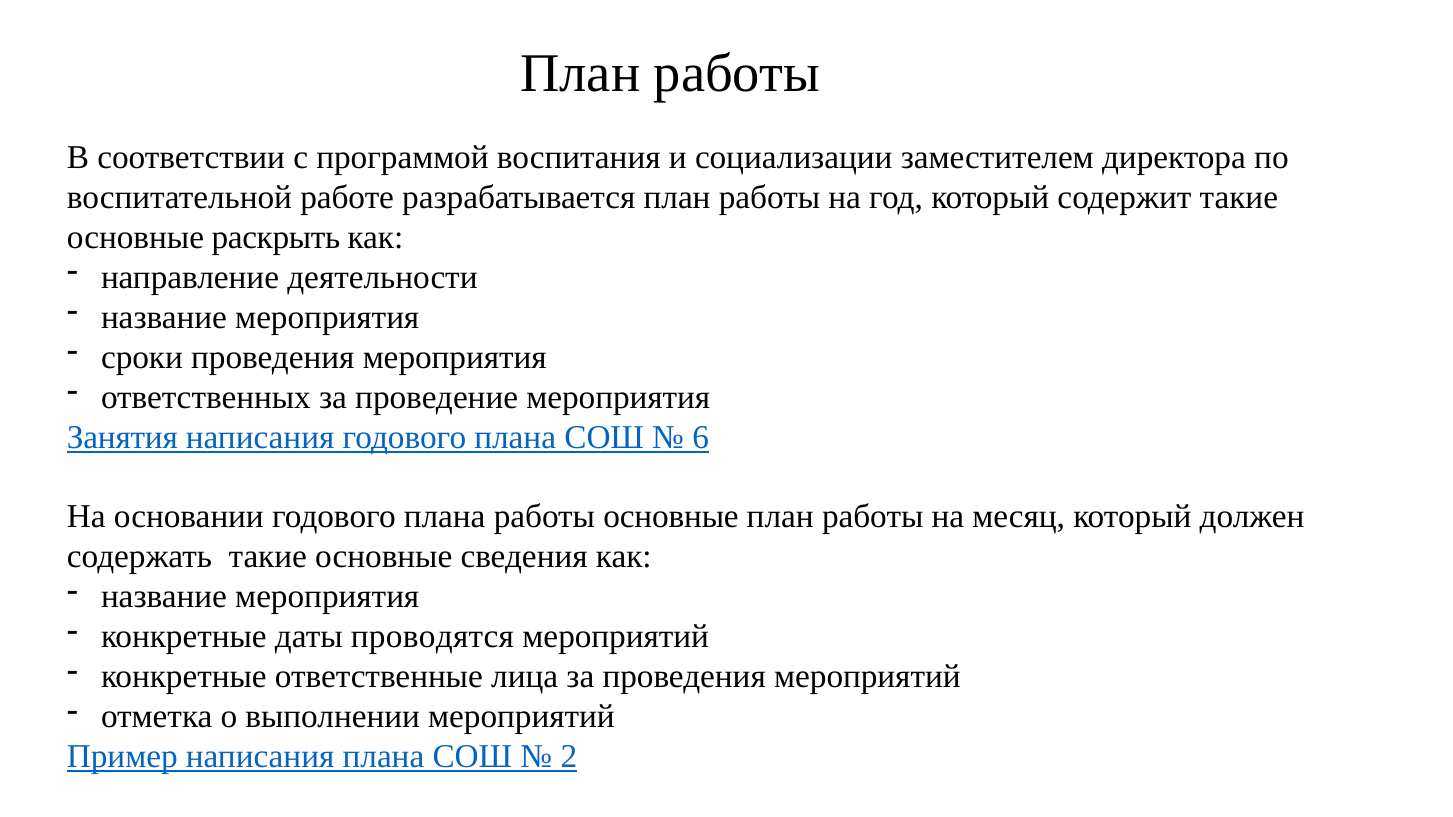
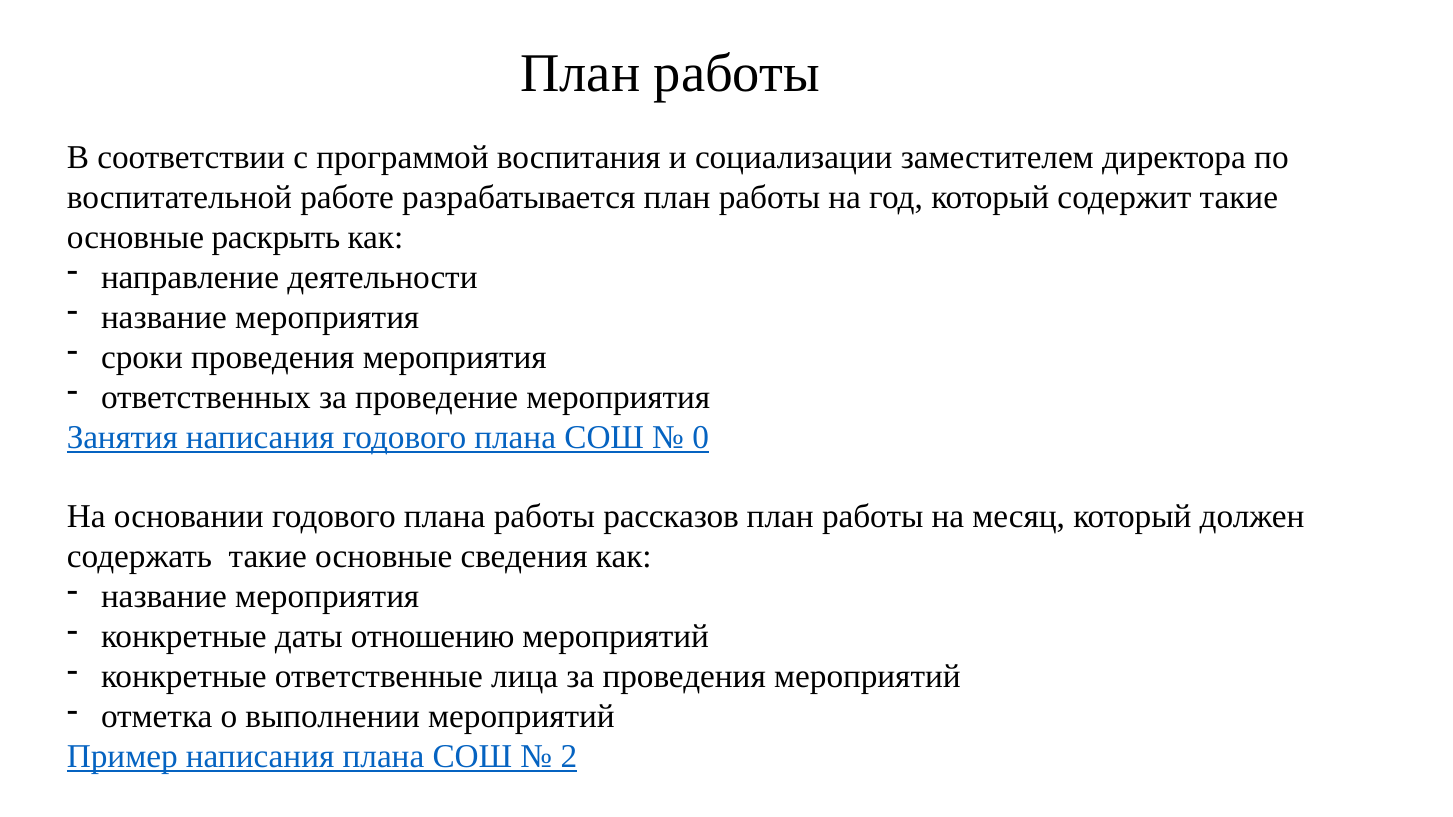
6: 6 -> 0 (701, 437)
работы основные: основные -> рассказов (671, 517)
проводятся: проводятся -> отношению (433, 637)
